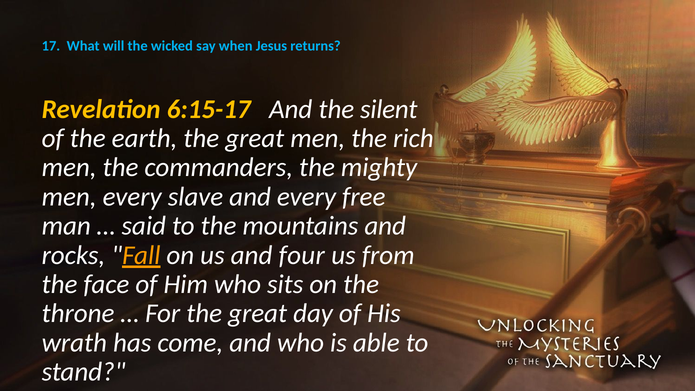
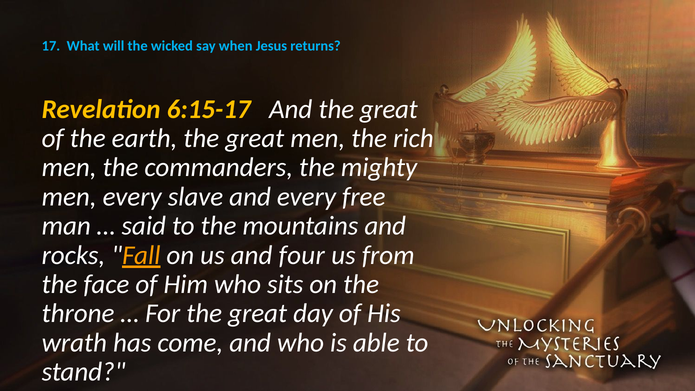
And the silent: silent -> great (389, 109)
